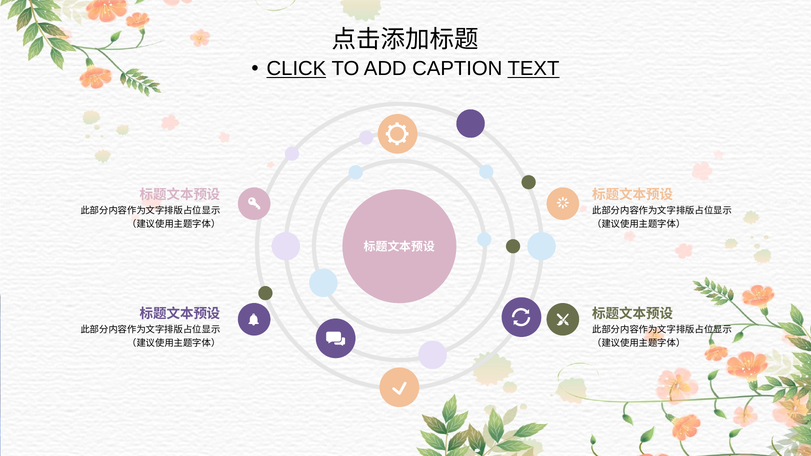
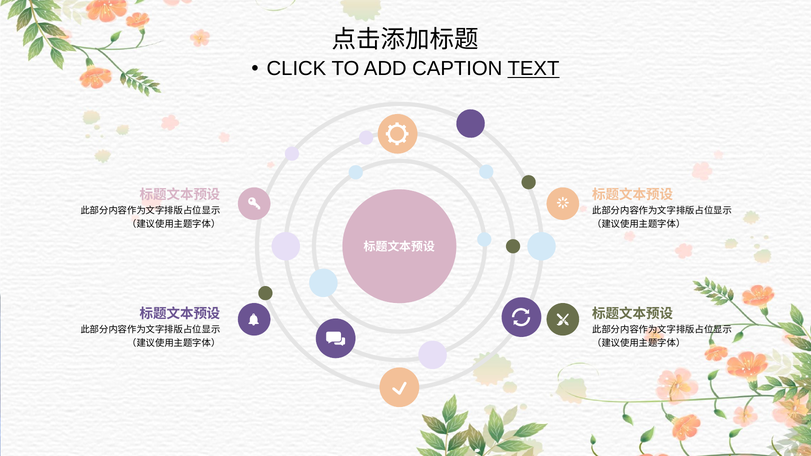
CLICK underline: present -> none (296, 69)
